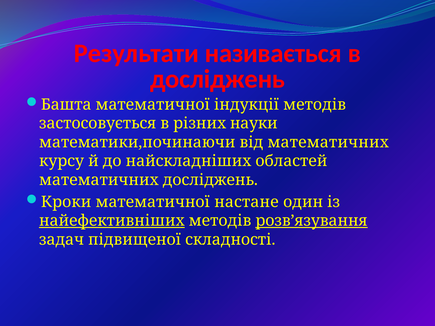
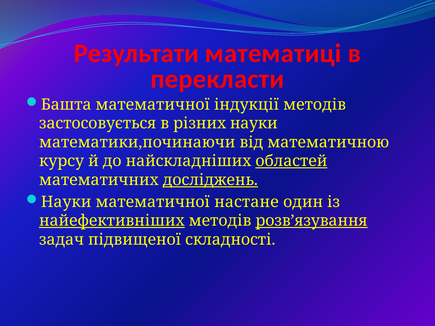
називається: називається -> математиці (273, 54)
досліджень: досліджень -> перекласти (217, 79)
від математичних: математичних -> математичною (328, 142)
областей underline: none -> present (291, 161)
досліджень underline: none -> present (210, 180)
Кроки: Кроки -> Науки (66, 202)
